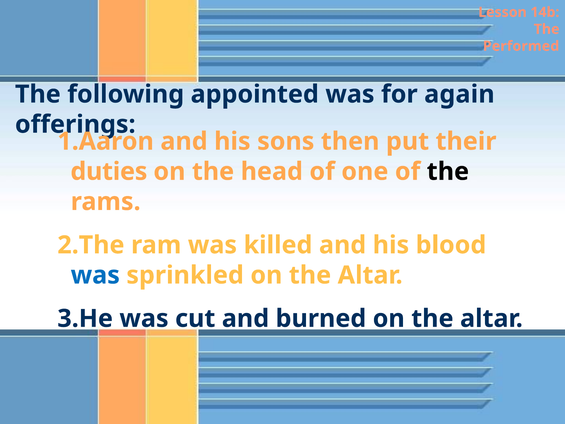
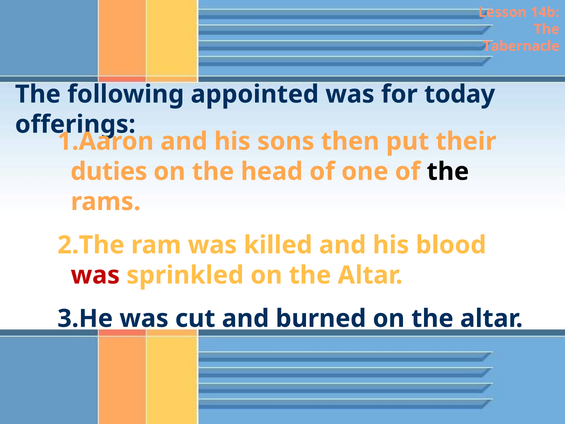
Performed: Performed -> Tabernacle (521, 46)
again: again -> today (460, 94)
was colour: blue -> red (95, 275)
